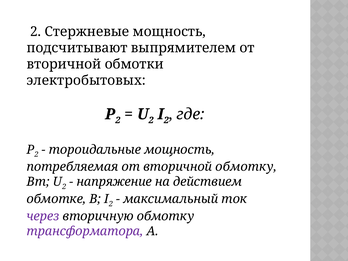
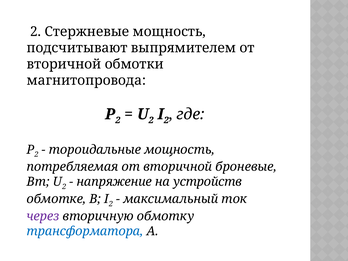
электробытовых: электробытовых -> магнитопровода (86, 80)
вторичной обмотку: обмотку -> броневые (246, 167)
действием: действием -> устройств (208, 182)
трансформатора colour: purple -> blue (85, 231)
